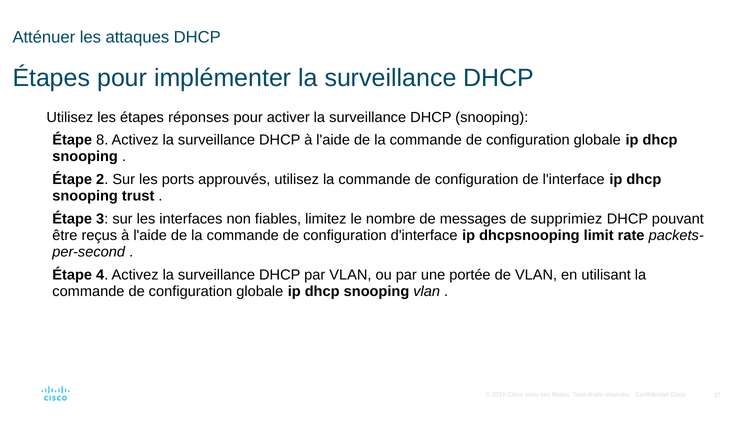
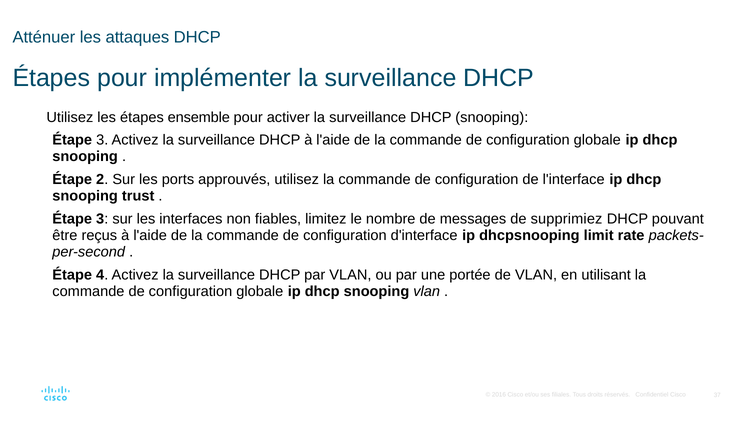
réponses: réponses -> ensemble (199, 118)
8: 8 -> 3 (102, 140)
